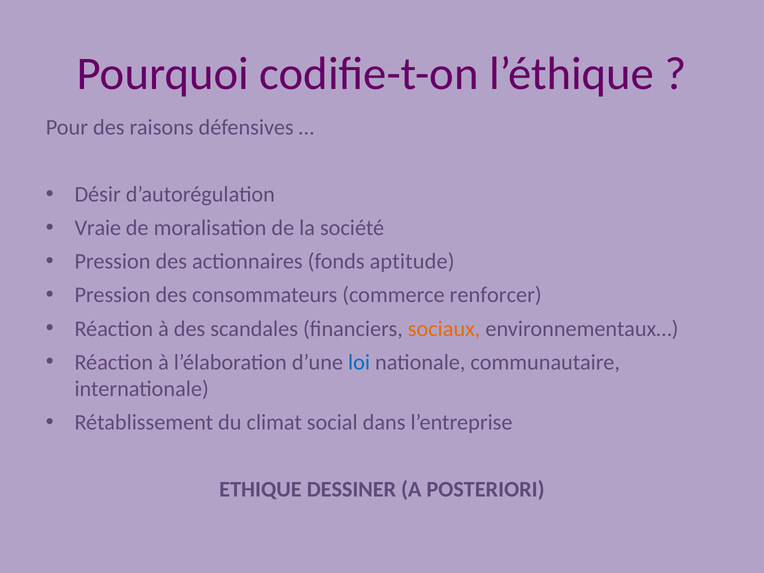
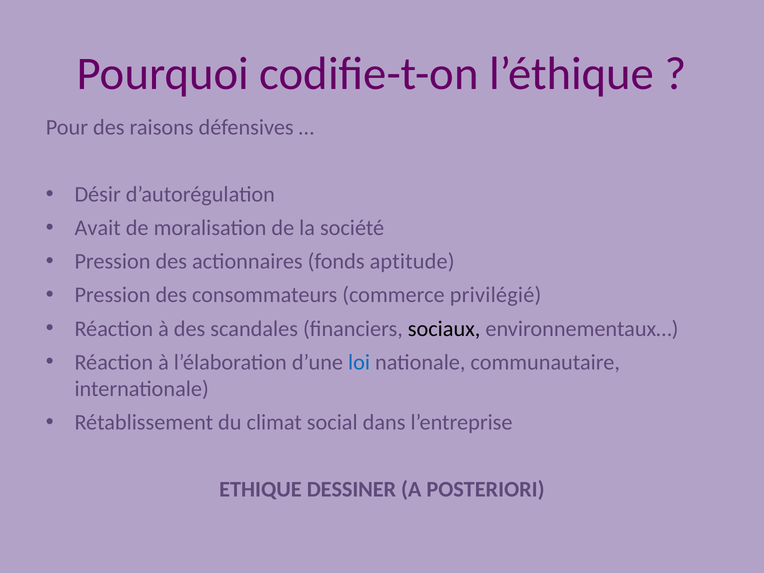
Vraie: Vraie -> Avait (98, 228)
renforcer: renforcer -> privilégié (496, 295)
sociaux colour: orange -> black (444, 329)
